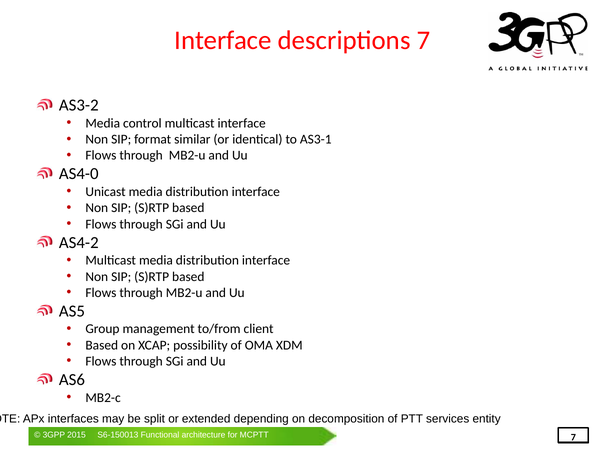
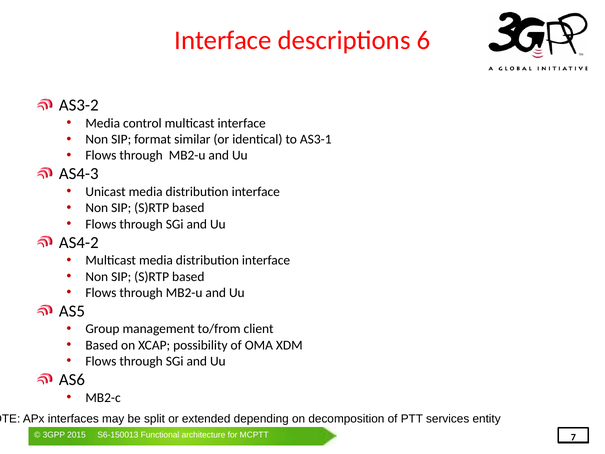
descriptions 7: 7 -> 6 (423, 40)
AS4-0: AS4-0 -> AS4-3 (79, 174)
